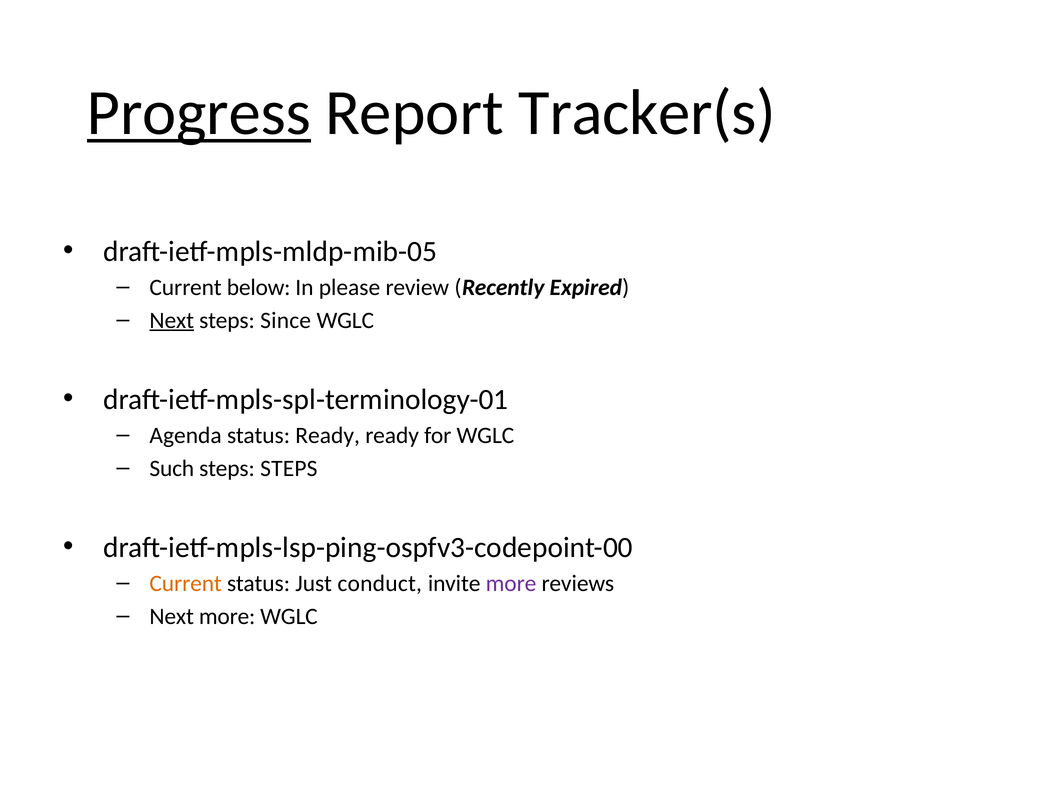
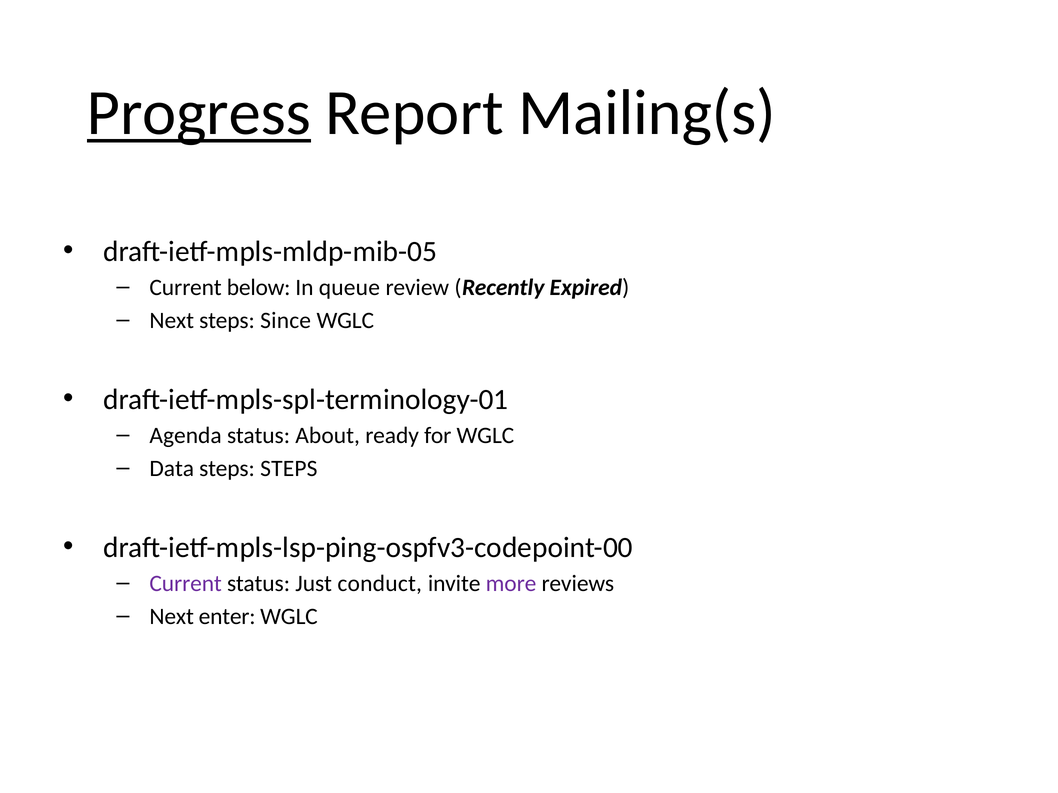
Tracker(s: Tracker(s -> Mailing(s (647, 113)
please: please -> queue (349, 288)
Next underline: present -> none (172, 320)
status Ready: Ready -> About (328, 436)
Such: Such -> Data (172, 469)
Current colour: orange -> purple (186, 584)
Next more: more -> enter (227, 617)
